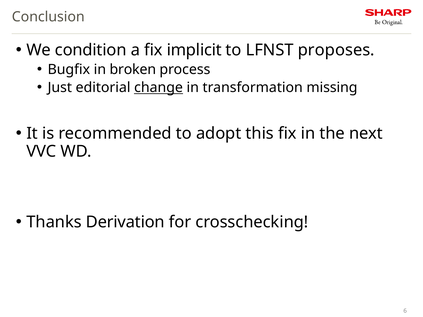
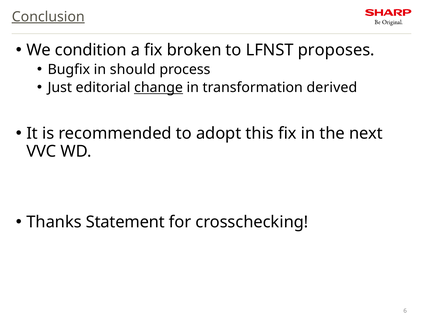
Conclusion underline: none -> present (48, 17)
implicit: implicit -> broken (194, 50)
broken: broken -> should (133, 69)
missing: missing -> derived (332, 88)
Derivation: Derivation -> Statement (125, 222)
